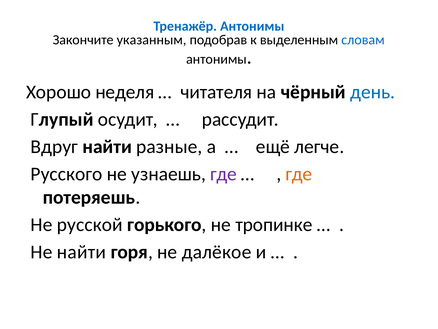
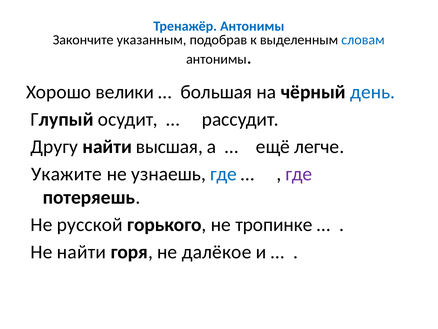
неделя: неделя -> велики (125, 92)
читателя: читателя -> большая (216, 92)
Вдруг: Вдруг -> Другу (54, 146)
разные: разные -> высшая (169, 146)
Русского: Русского -> Укажите (66, 174)
где colour: purple -> blue (224, 174)
где colour: orange -> purple (299, 174)
